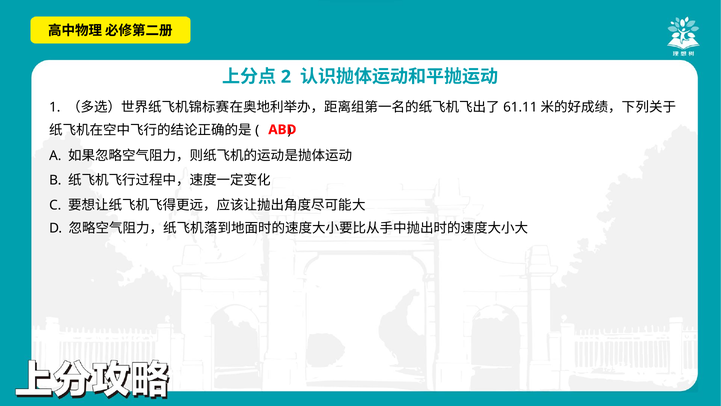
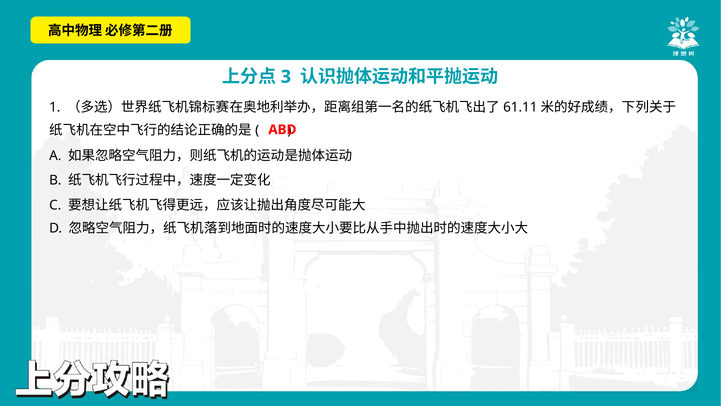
2: 2 -> 3 (286, 77)
